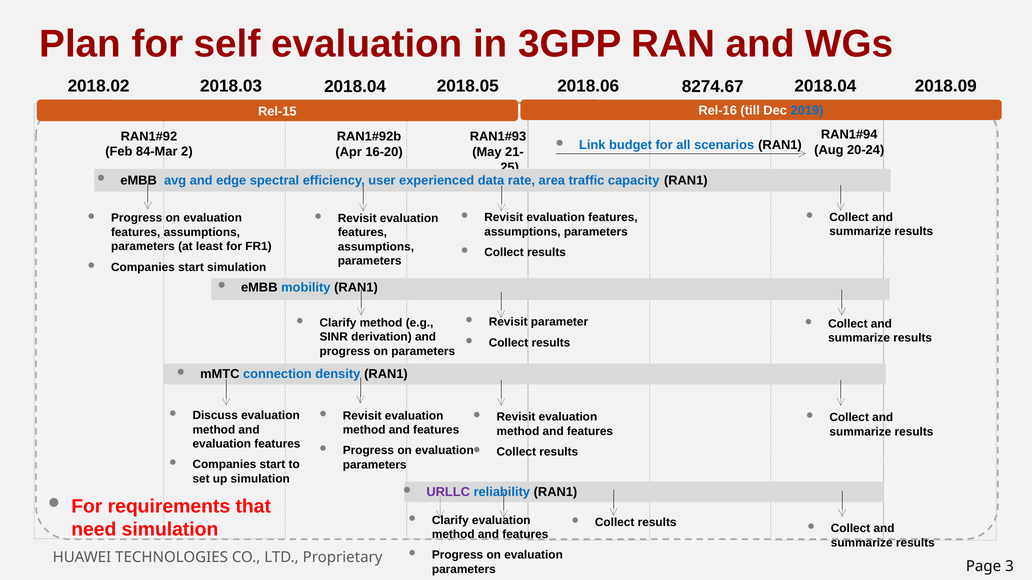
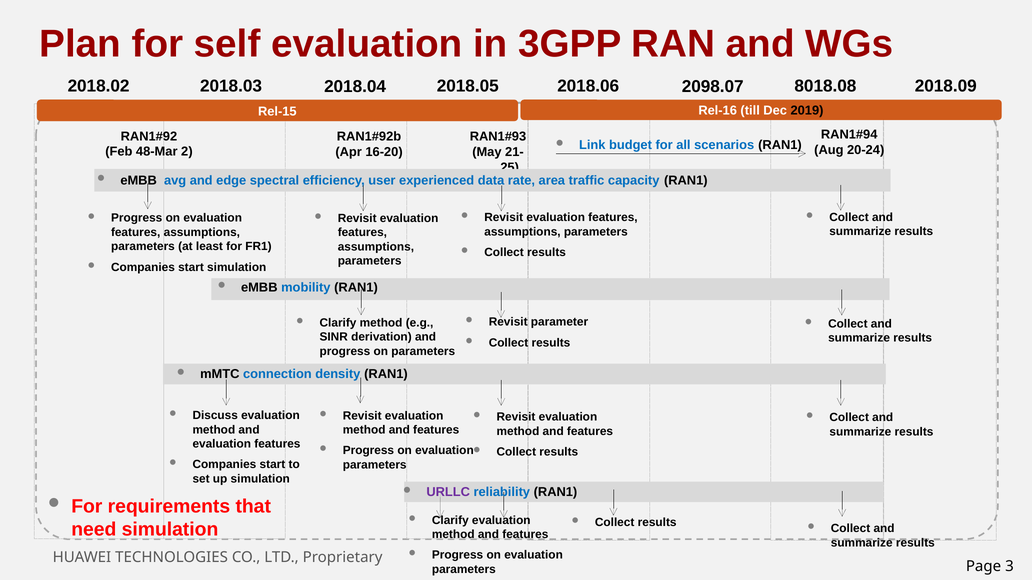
2018.04 2018.04: 2018.04 -> 8018.08 (825, 86)
8274.67: 8274.67 -> 2098.07 (713, 87)
2019 colour: blue -> black (807, 111)
84-Mar: 84-Mar -> 48-Mar (157, 152)
